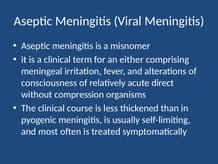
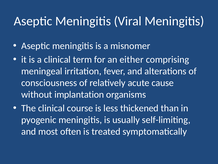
direct: direct -> cause (163, 83)
compression: compression -> implantation (79, 94)
